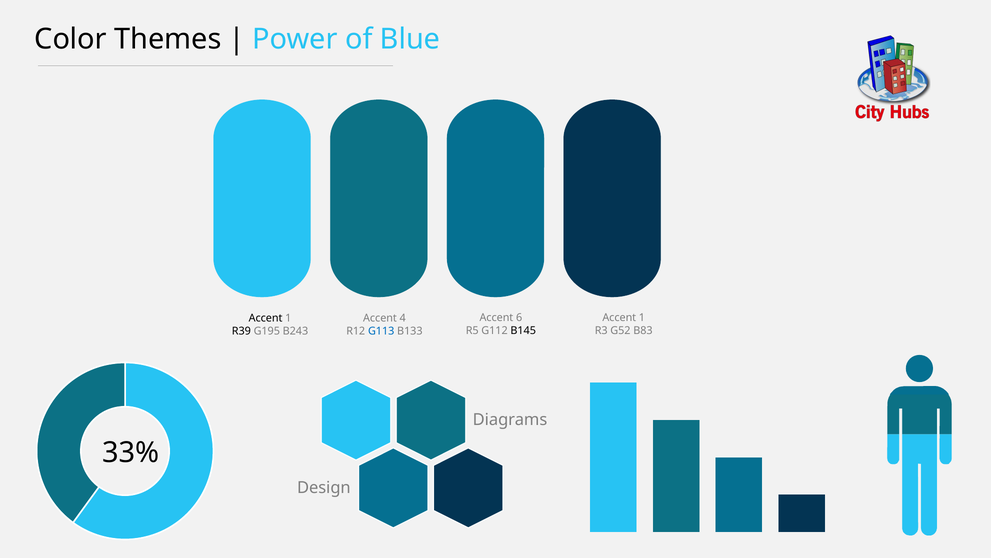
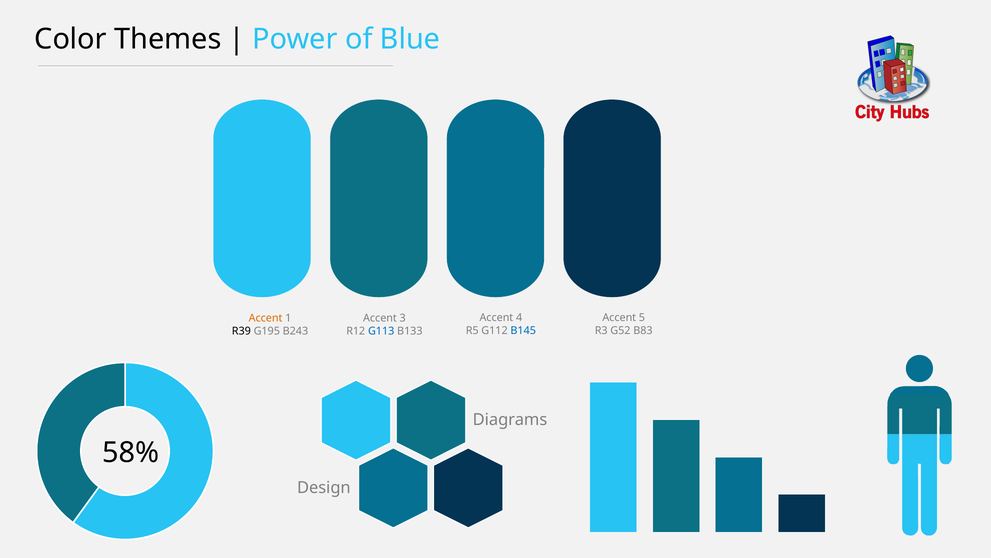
6: 6 -> 4 (519, 317)
1: 1 -> 5 (642, 317)
Accent colour: black -> orange (266, 318)
4: 4 -> 3 (403, 318)
B145 colour: black -> blue (523, 330)
33%: 33% -> 58% (131, 452)
